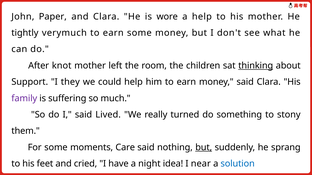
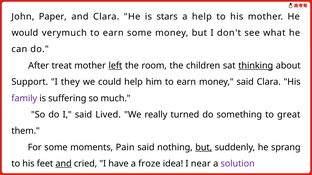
wore: wore -> stars (167, 17)
tightly: tightly -> would (25, 33)
knot: knot -> treat (62, 66)
left underline: none -> present (115, 66)
stony: stony -> great (289, 115)
Care: Care -> Pain (125, 148)
and underline: none -> present (64, 164)
night: night -> froze (149, 164)
solution colour: blue -> purple (238, 164)
